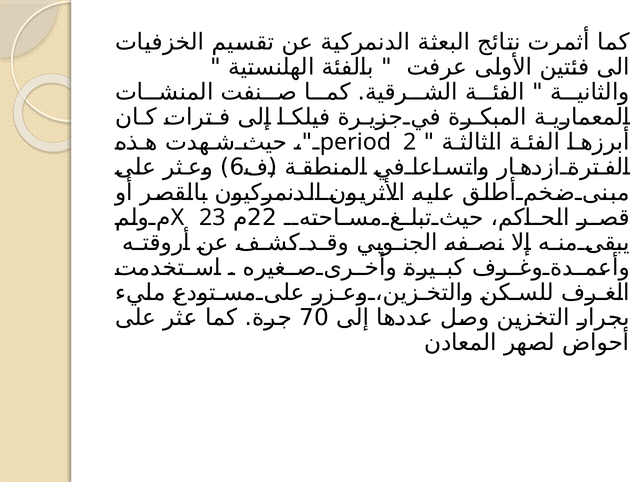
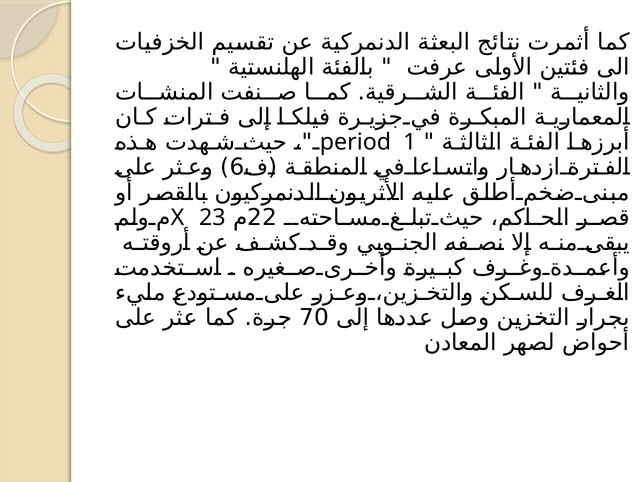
2: 2 -> 1 (410, 142)
